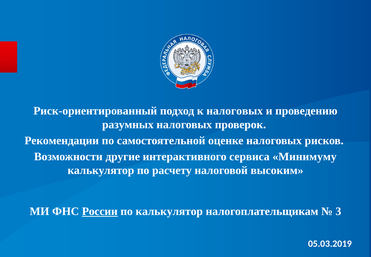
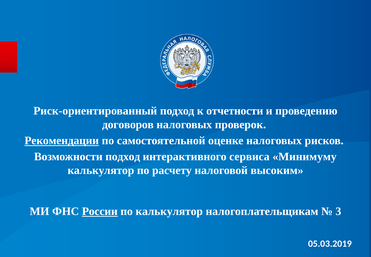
к налоговых: налоговых -> отчетности (235, 111)
разумных: разумных -> договоров (128, 125)
Рекомендации underline: none -> present (62, 141)
Возможности другие: другие -> подход (123, 157)
